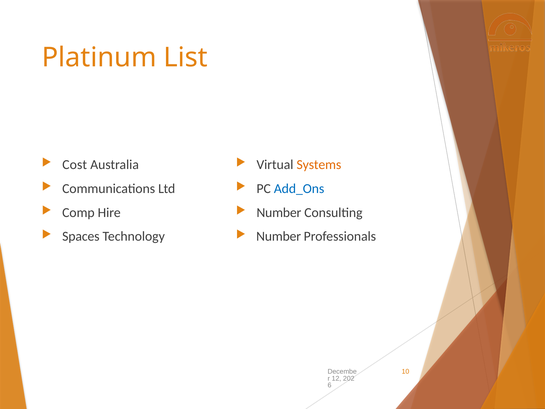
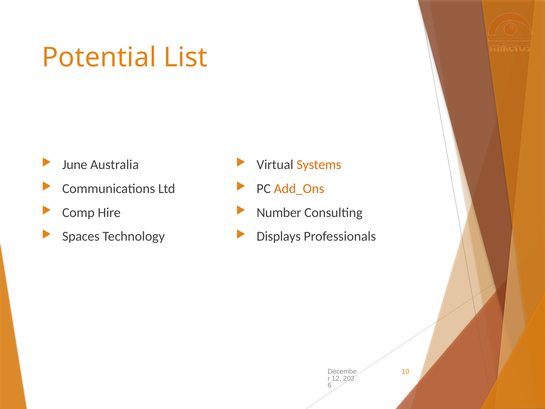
Platinum: Platinum -> Potential (99, 57)
Cost: Cost -> June (75, 165)
Add_Ons colour: blue -> orange (299, 188)
Number: Number -> Displays (279, 236)
